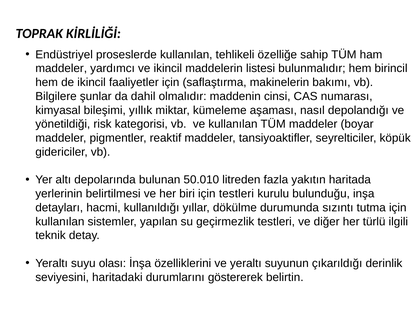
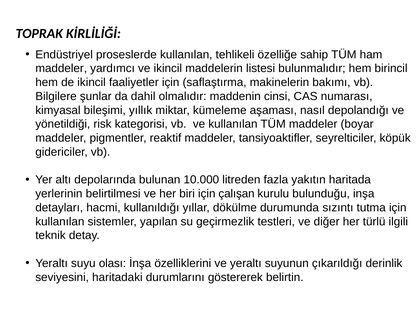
50.010: 50.010 -> 10.000 (201, 180)
için testleri: testleri -> çalışan (237, 194)
